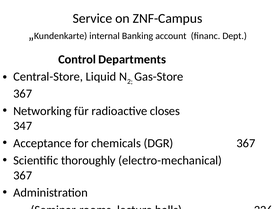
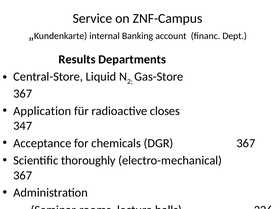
Control: Control -> Results (77, 59)
Networking: Networking -> Application (42, 111)
